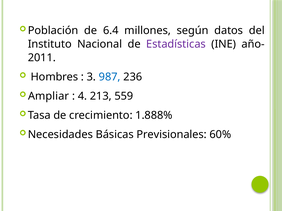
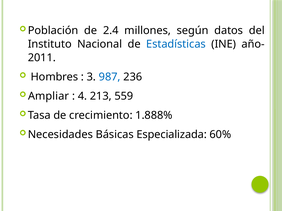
6.4: 6.4 -> 2.4 (111, 31)
Estadísticas colour: purple -> blue (176, 44)
Previsionales: Previsionales -> Especializada (172, 135)
